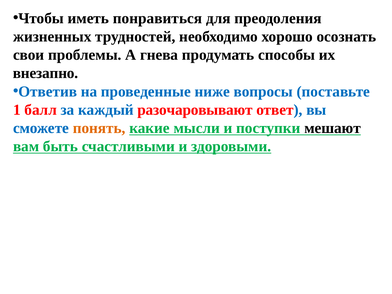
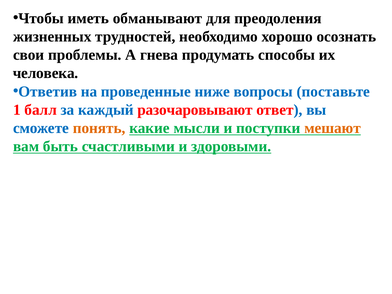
понравиться: понравиться -> обманывают (158, 18)
внезапно: внезапно -> человека (46, 73)
мешают colour: black -> orange (333, 128)
